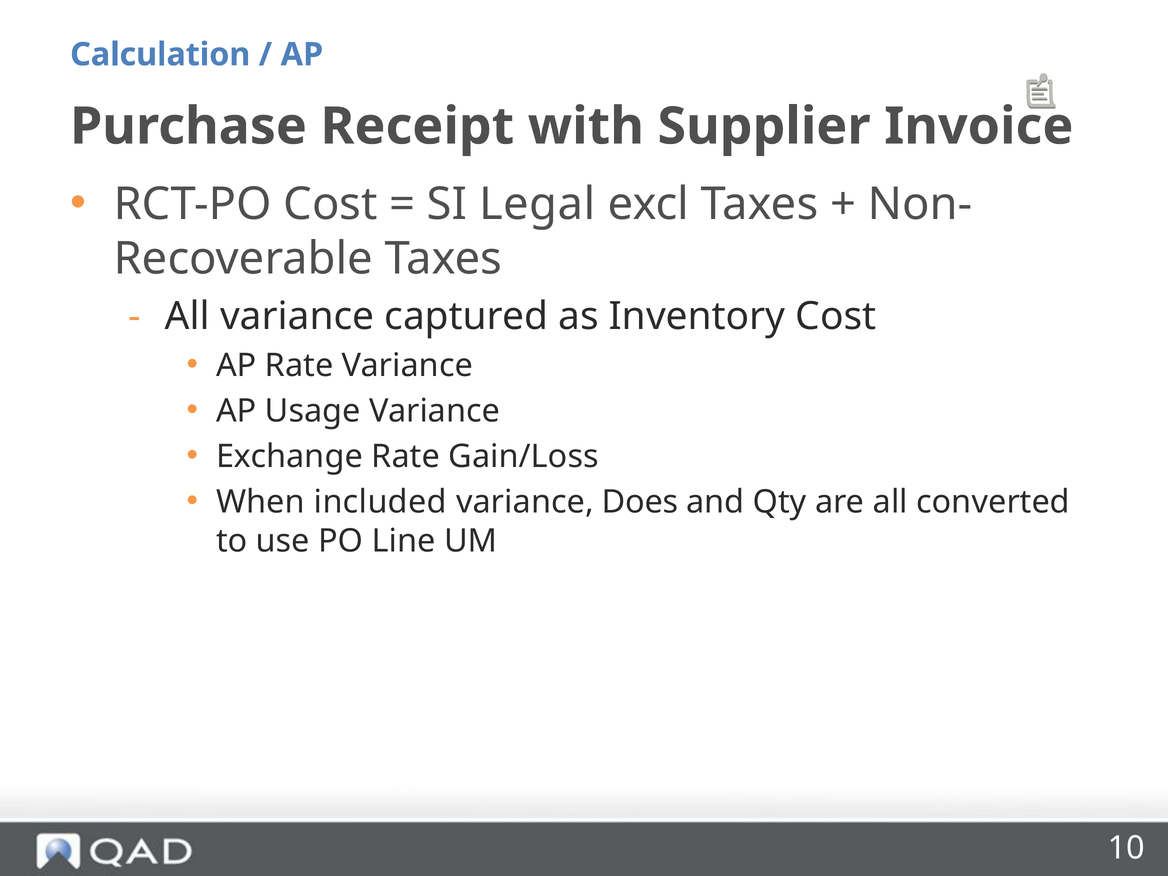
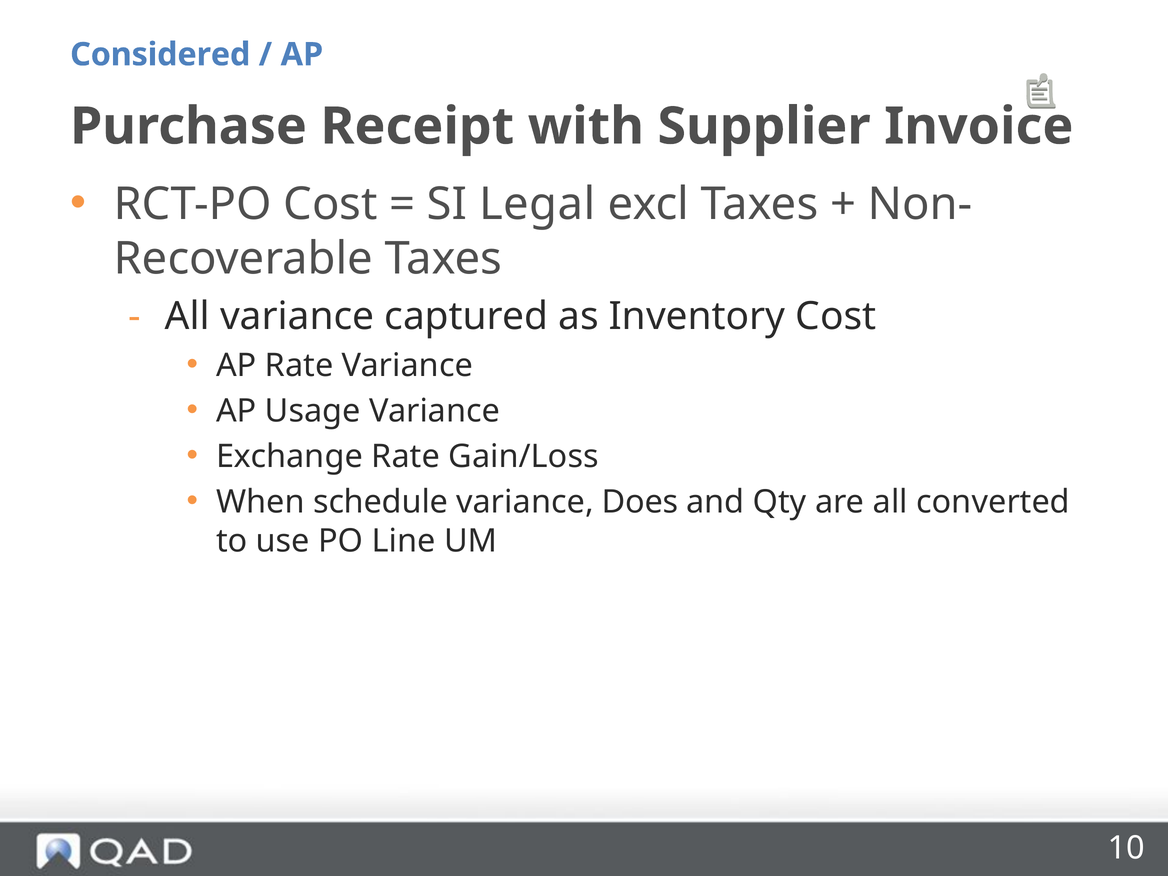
Calculation: Calculation -> Considered (160, 55)
included: included -> schedule (381, 502)
